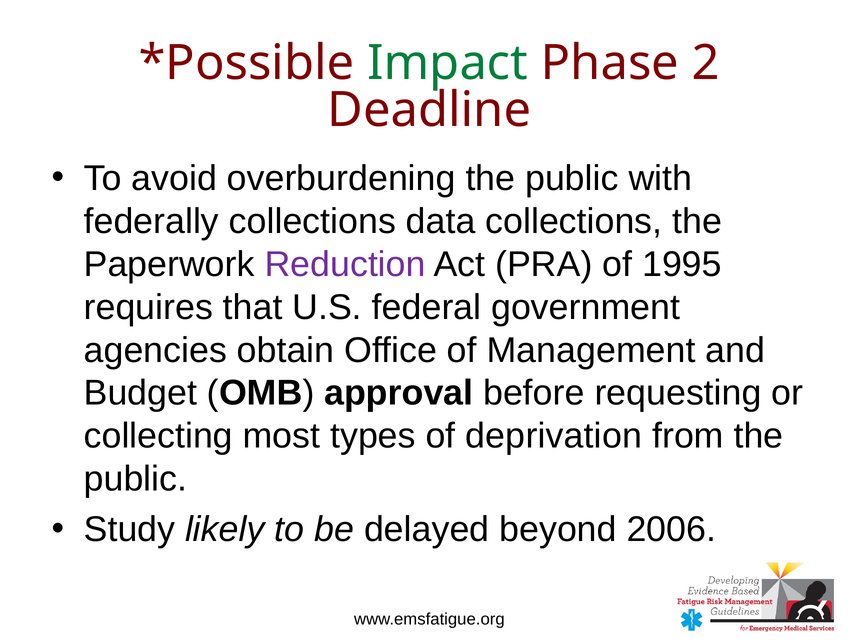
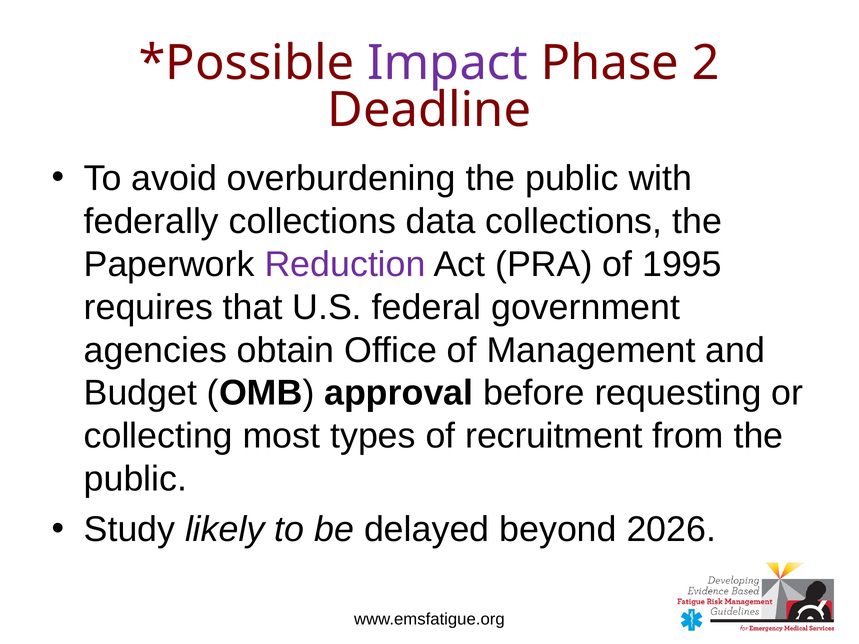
Impact colour: green -> purple (448, 63)
deprivation: deprivation -> recruitment (554, 436)
2006: 2006 -> 2026 (671, 530)
